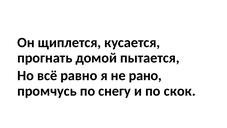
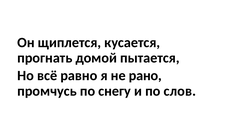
скок: скок -> слов (180, 91)
